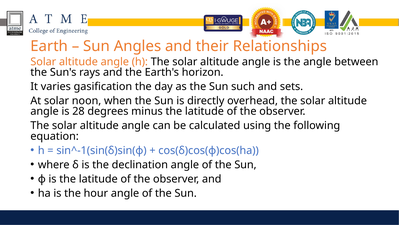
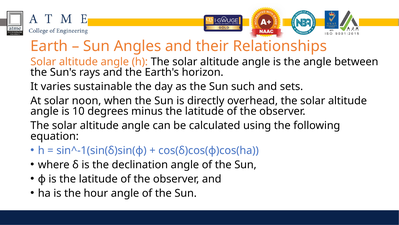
gasification: gasification -> sustainable (103, 86)
28: 28 -> 10 (78, 111)
